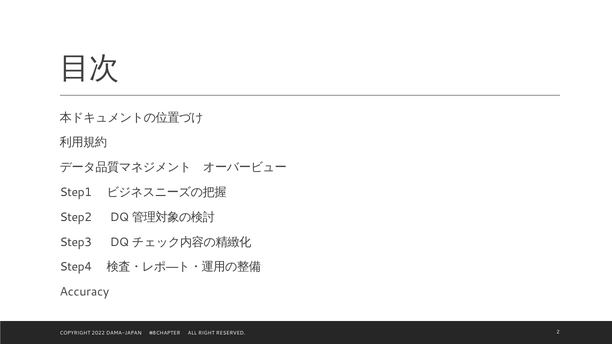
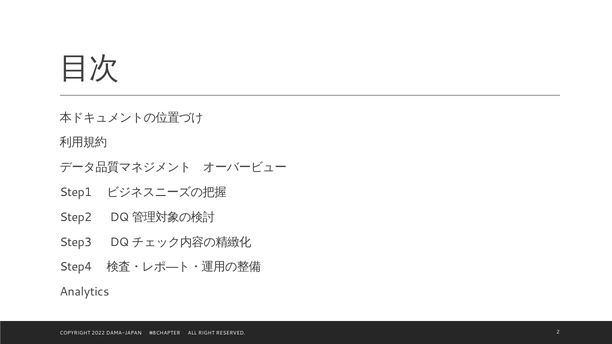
Accuracy: Accuracy -> Analytics (84, 292)
